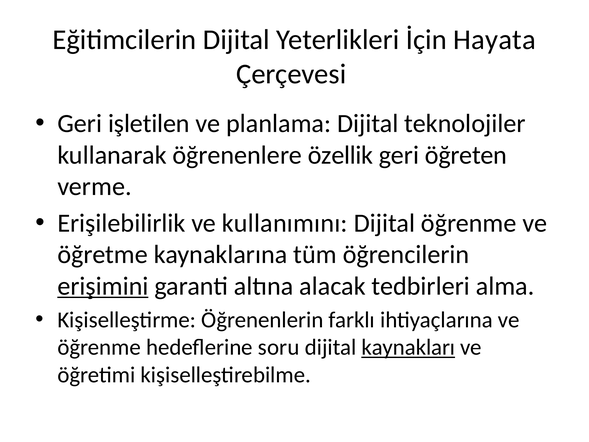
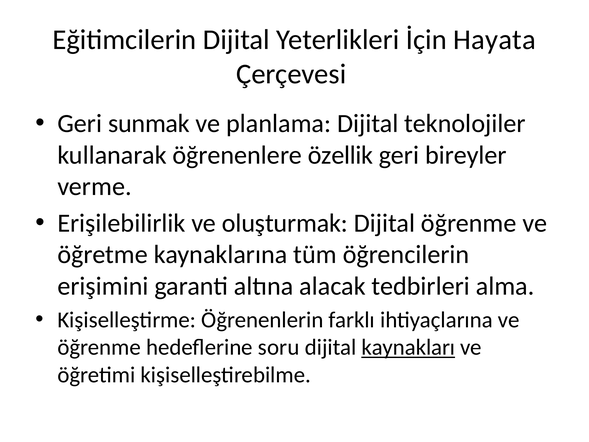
işletilen: işletilen -> sunmak (149, 124)
öğreten: öğreten -> bireyler (466, 155)
kullanımını: kullanımını -> oluşturmak (285, 223)
erişimini underline: present -> none (103, 286)
